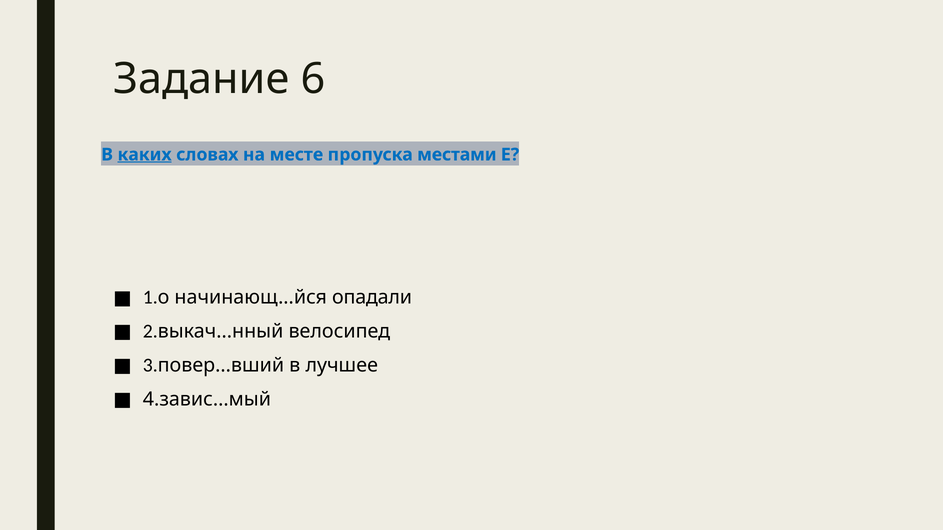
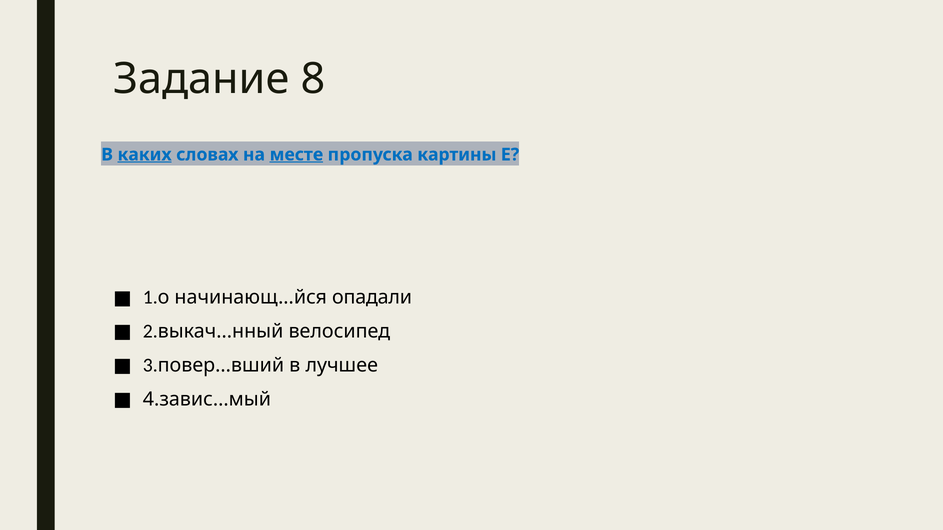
6: 6 -> 8 (313, 79)
месте underline: none -> present (296, 155)
местами: местами -> картины (457, 155)
